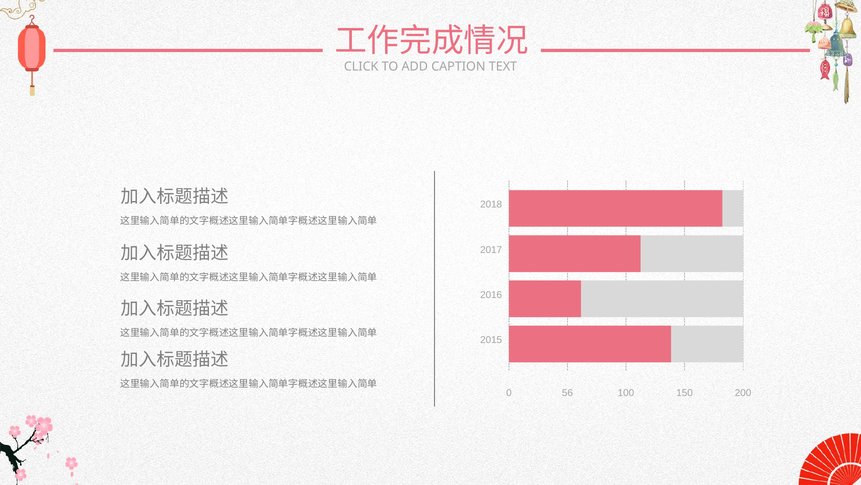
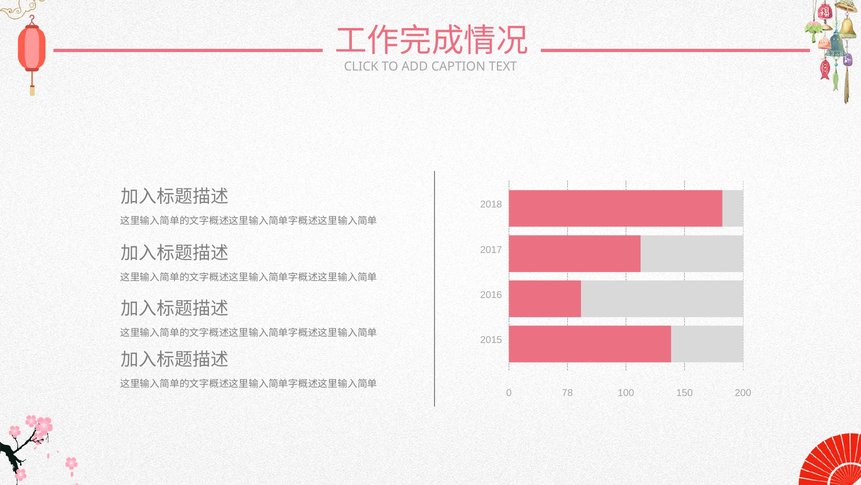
56: 56 -> 78 (567, 392)
